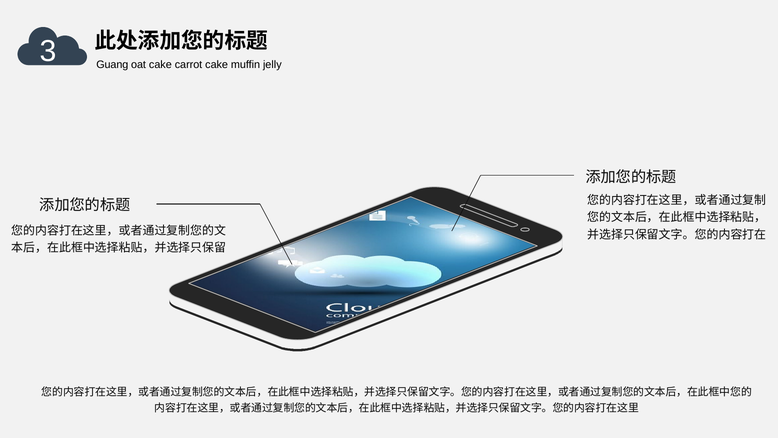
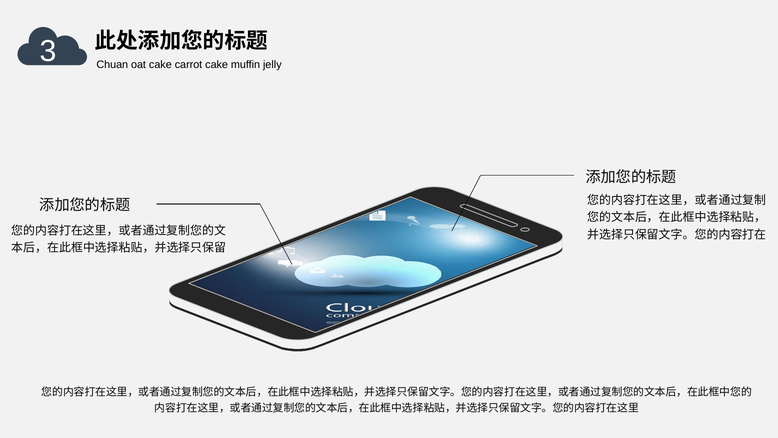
Guang: Guang -> Chuan (112, 65)
